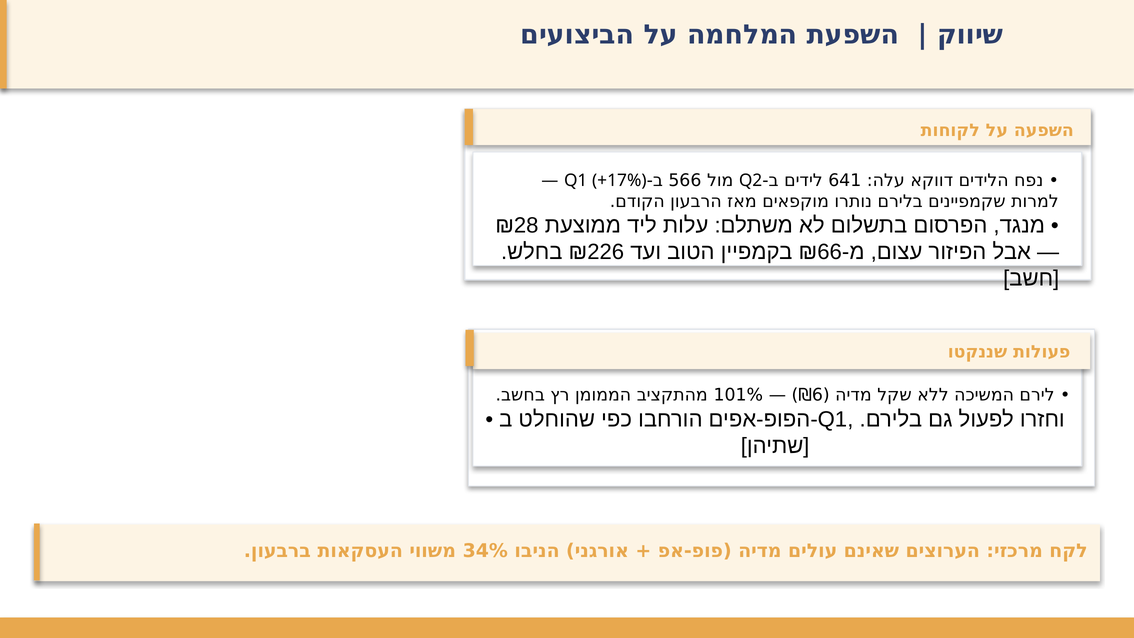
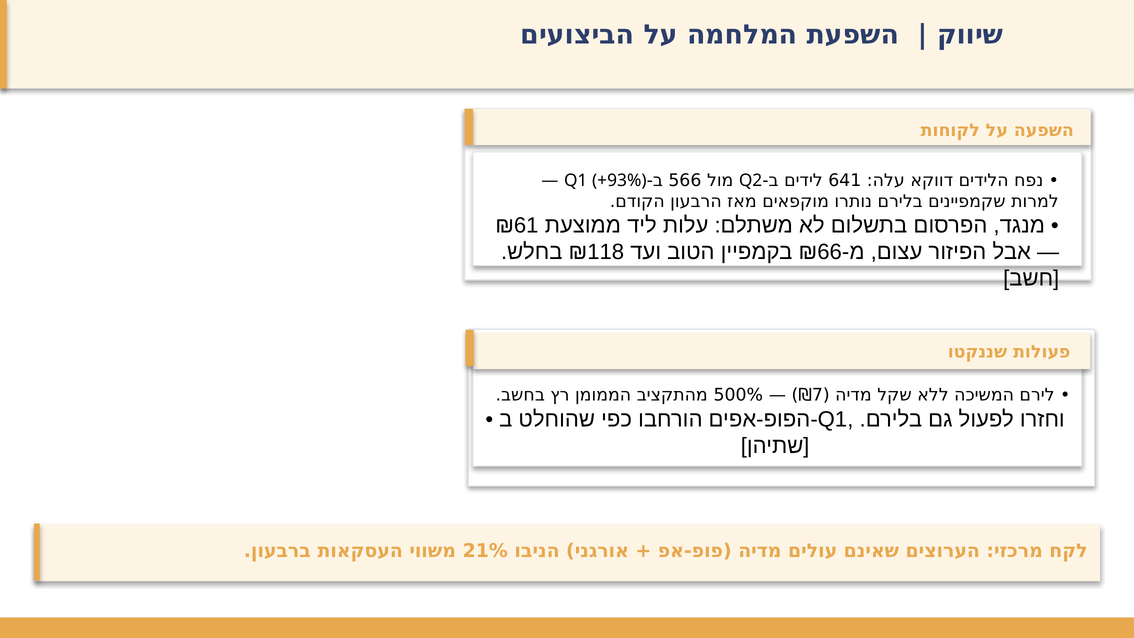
+17%: +17% -> +93% (619, 181)
₪28: ₪28 -> ₪61 (517, 225)
₪226: ₪226 -> ₪118 (596, 252)
101%: 101% -> 500% (738, 395)
₪6: ₪6 -> ₪7 (811, 395)
34%: 34% -> 21% (485, 551)
